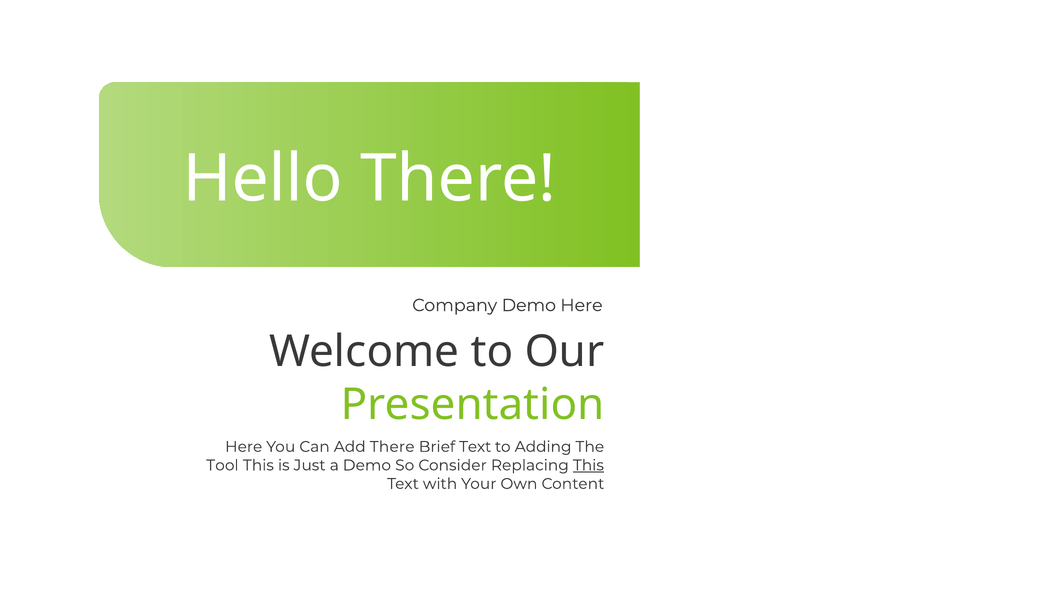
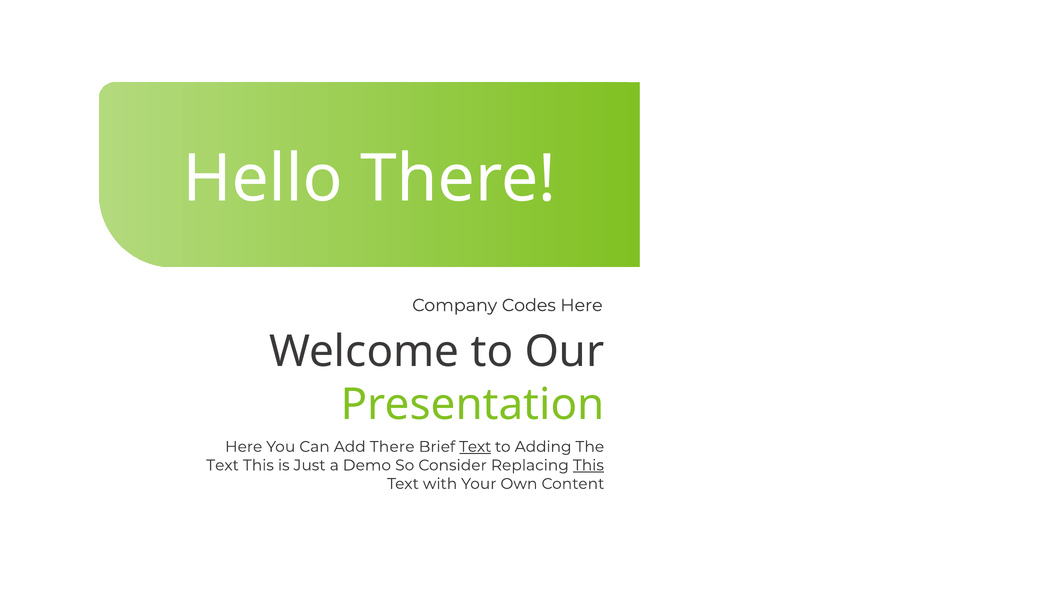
Company Demo: Demo -> Codes (529, 305)
Text underline: none -> present (475, 447)
Tool: Tool -> Text (223, 465)
